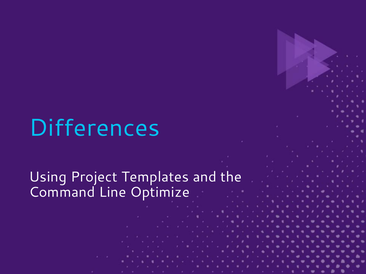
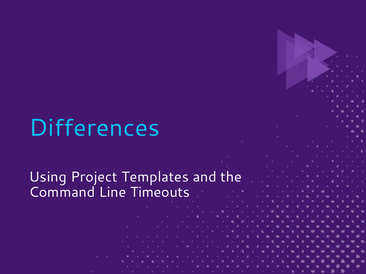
Optimize: Optimize -> Timeouts (160, 193)
